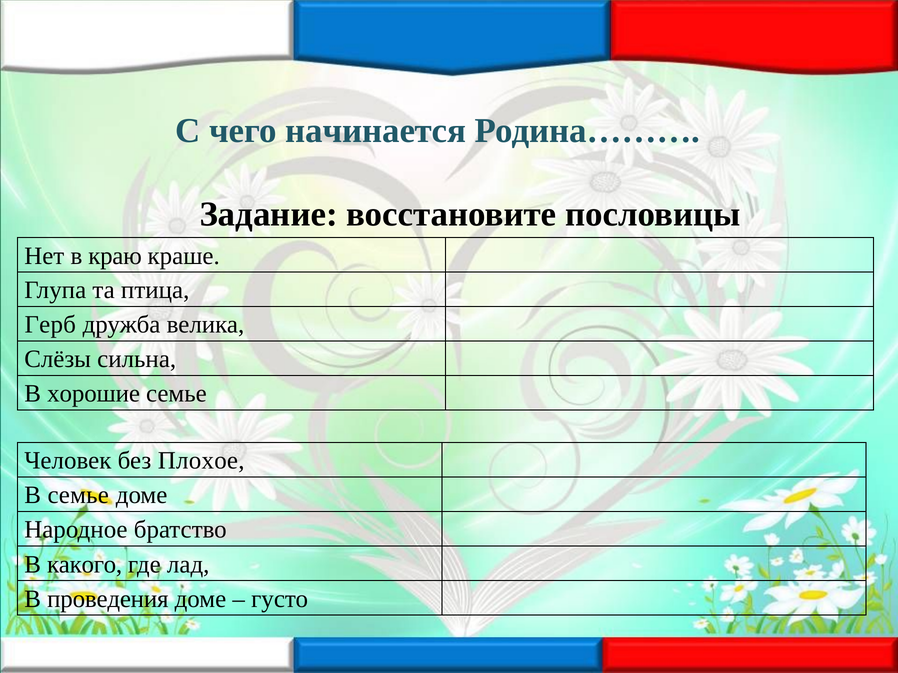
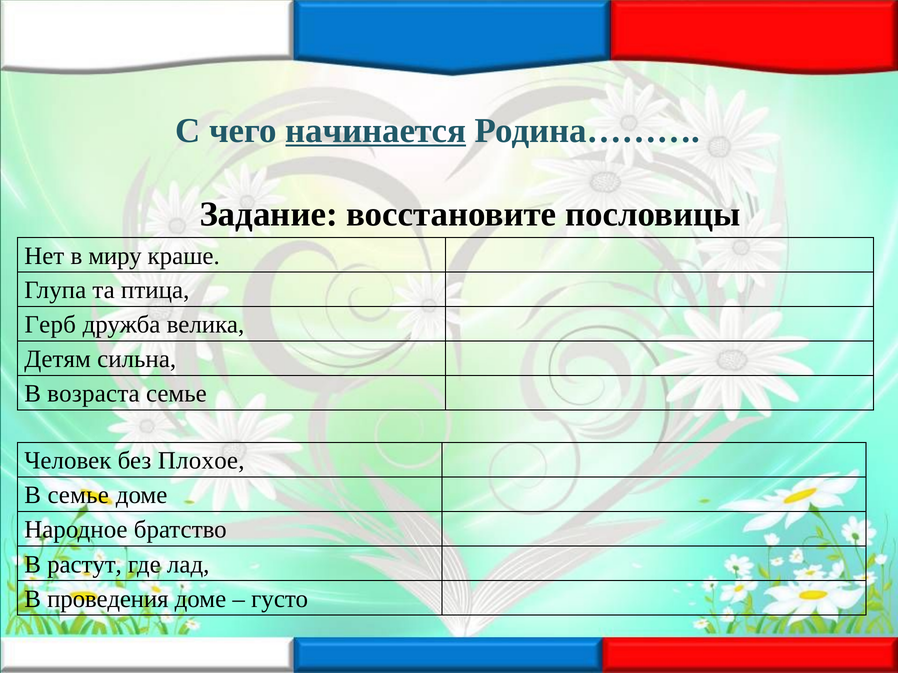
начинается underline: none -> present (376, 131)
краю: краю -> миру (115, 256)
Слёзы: Слёзы -> Детям (58, 359)
хорошие: хорошие -> возраста (93, 394)
какого: какого -> растут (85, 565)
